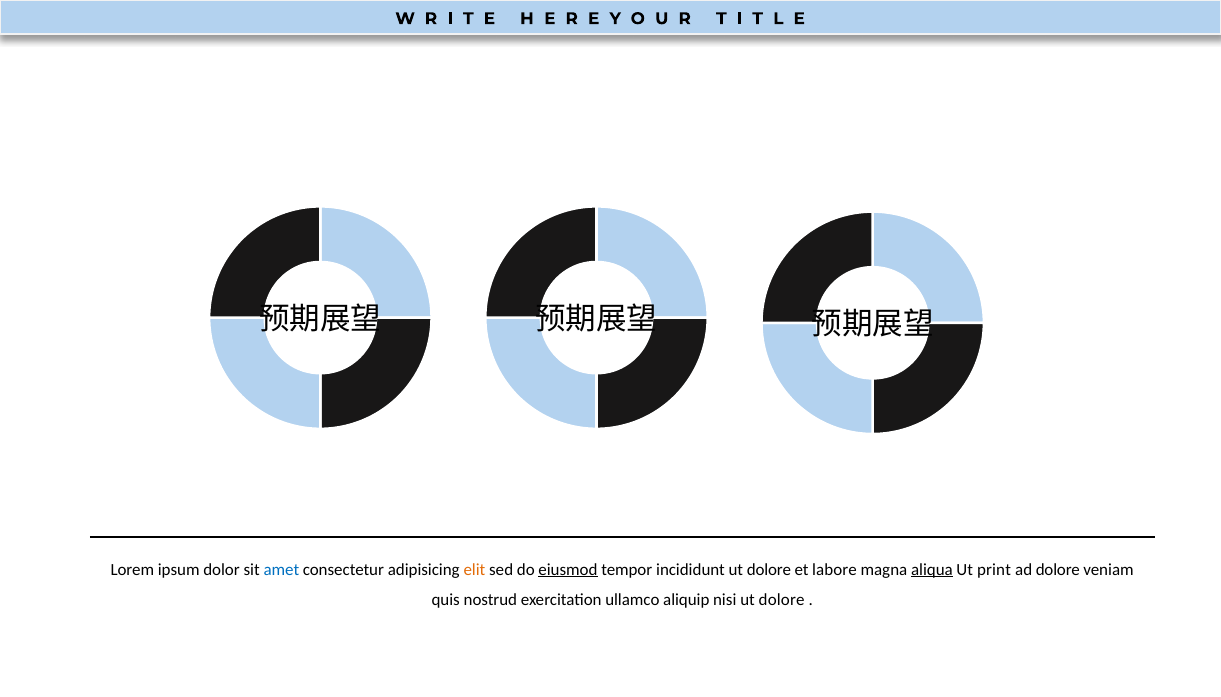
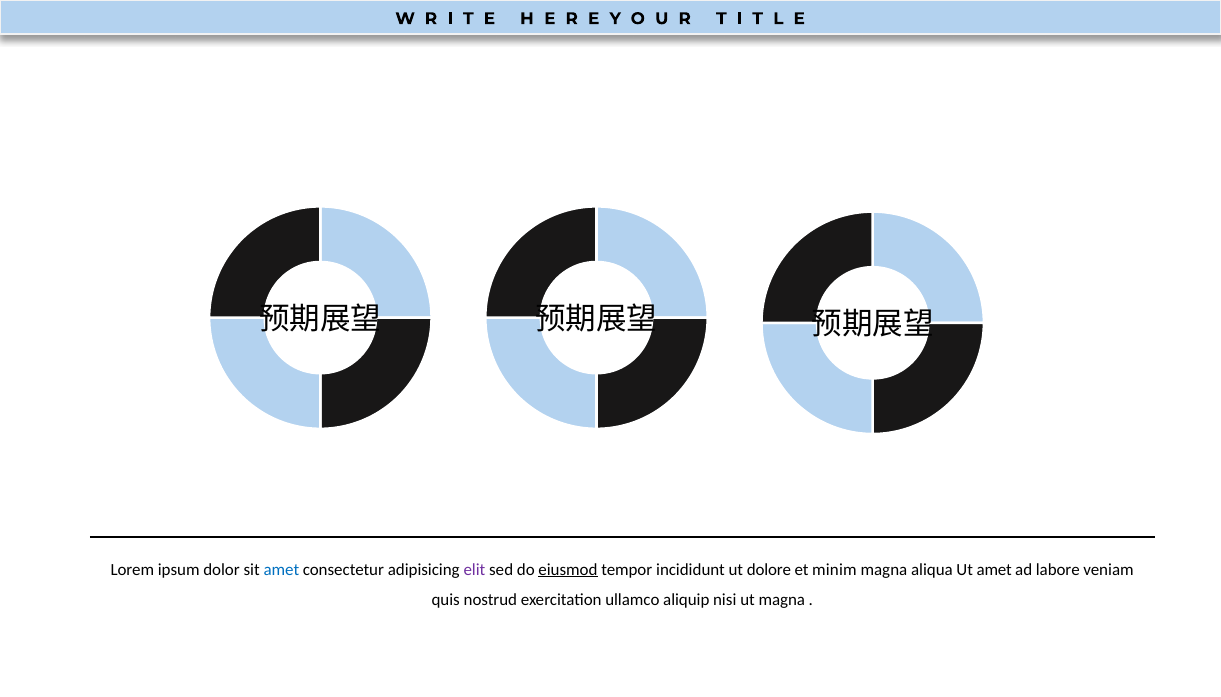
elit colour: orange -> purple (474, 569)
labore: labore -> minim (834, 569)
aliqua underline: present -> none (932, 569)
Ut print: print -> amet (994, 569)
ad dolore: dolore -> labore (1058, 569)
nisi ut dolore: dolore -> magna (782, 600)
